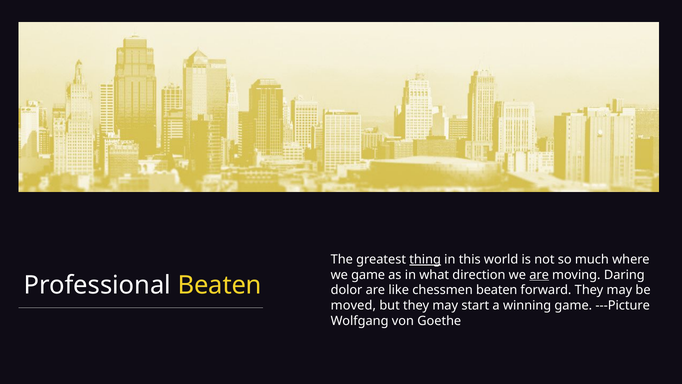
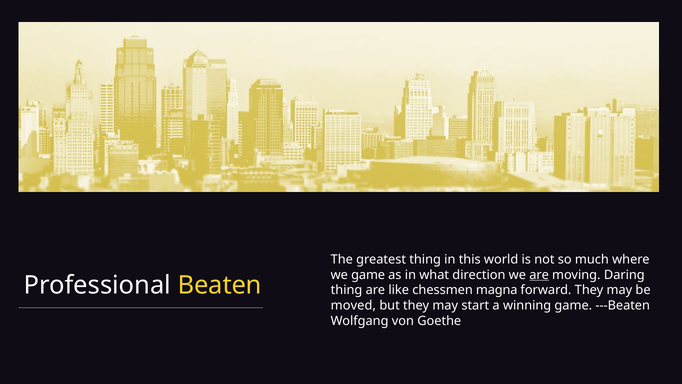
thing underline: present -> none (425, 259)
dolor: dolor -> thing (347, 290)
chessmen beaten: beaten -> magna (497, 290)
---Picture: ---Picture -> ---Beaten (623, 305)
